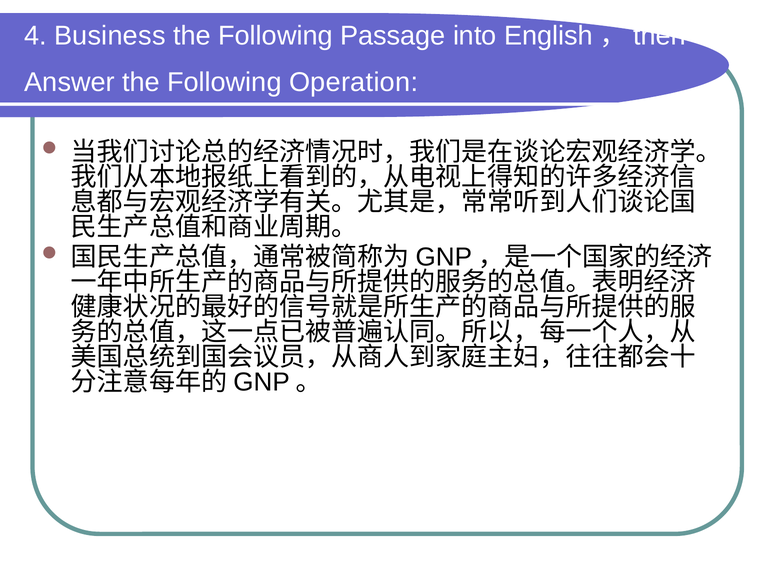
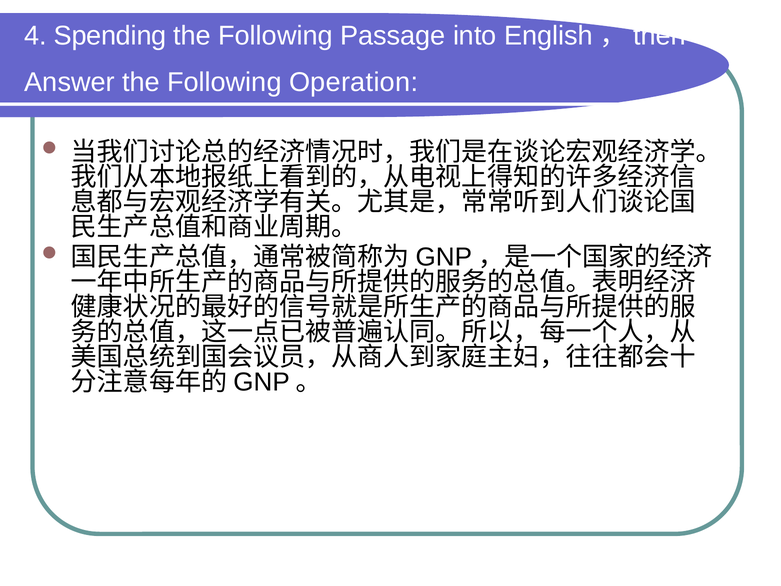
Business: Business -> Spending (110, 36)
